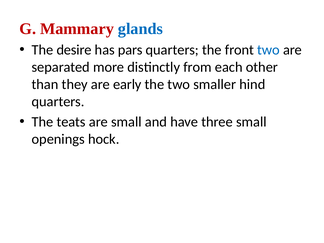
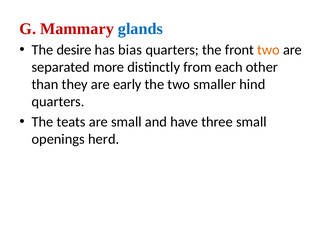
pars: pars -> bias (130, 50)
two colour: blue -> orange (268, 50)
hock: hock -> herd (104, 139)
